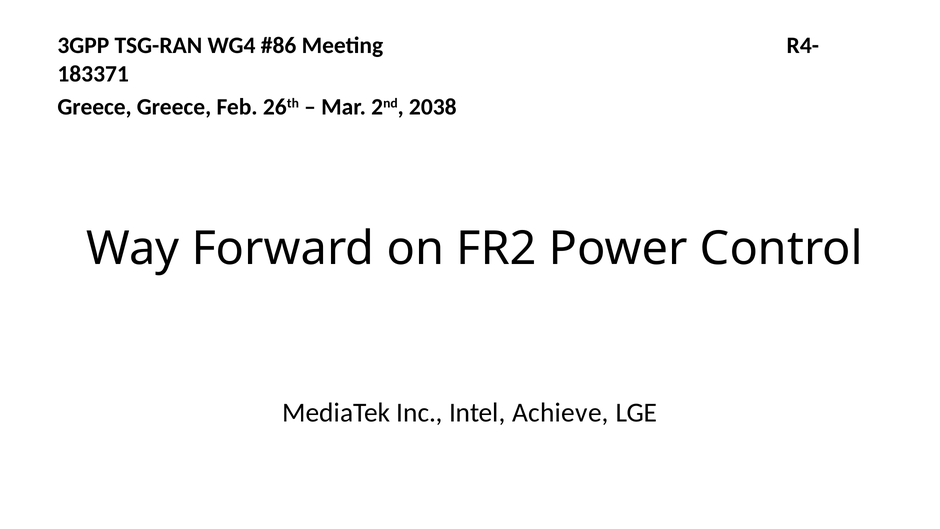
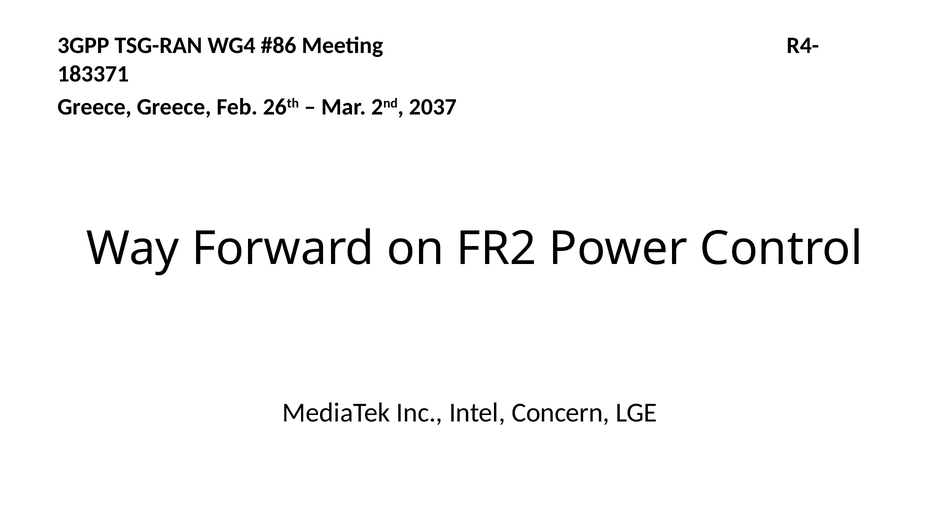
2038: 2038 -> 2037 (433, 107)
Achieve: Achieve -> Concern (561, 412)
